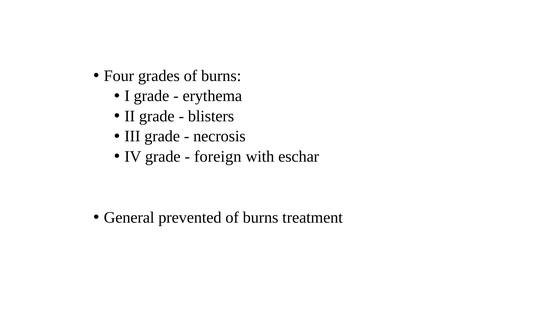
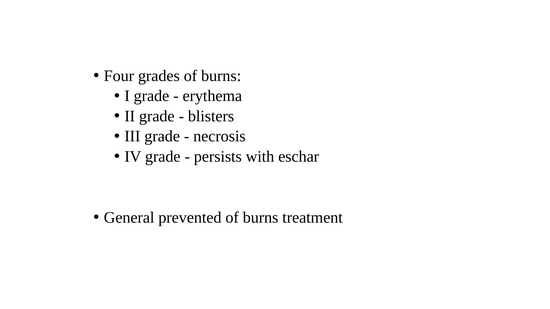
foreign: foreign -> persists (218, 157)
